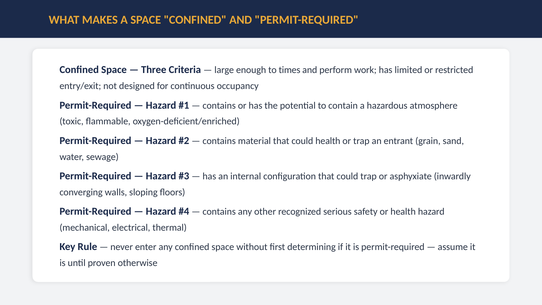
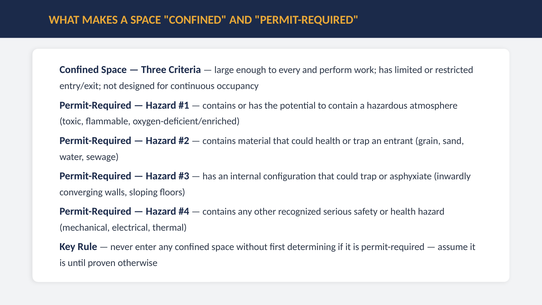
times: times -> every (290, 70)
